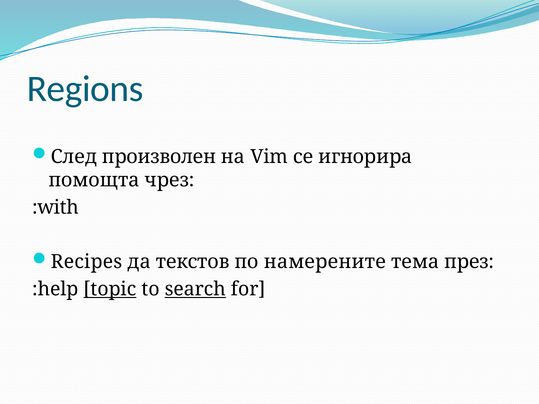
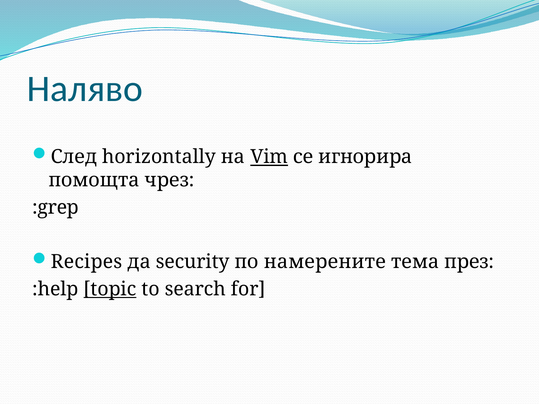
Regions: Regions -> Наляво (85, 89)
произволен: произволен -> horizontally (159, 157)
Vim underline: none -> present (269, 157)
:with: :with -> :grep (55, 208)
текстов: текстов -> security (193, 262)
search underline: present -> none (195, 289)
